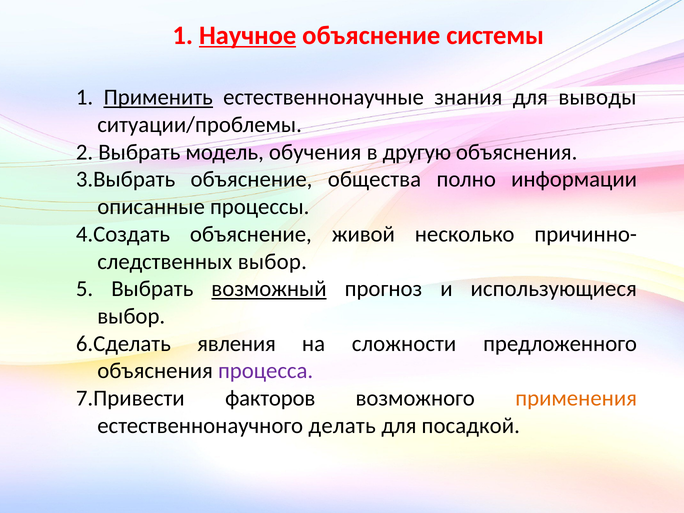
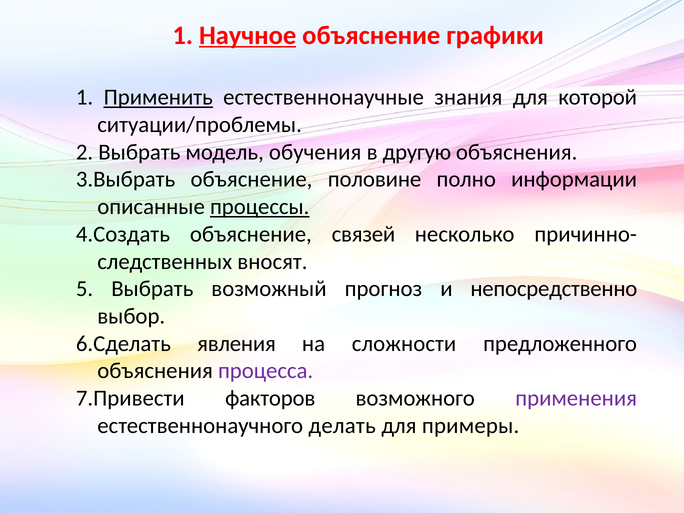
системы: системы -> графики (495, 35)
выводы: выводы -> которой (598, 97)
общества: общества -> половине (375, 179)
процессы underline: none -> present (260, 207)
живой: живой -> связей (363, 234)
выбор: выбор -> вносят (272, 262)
возможный underline: present -> none (269, 289)
использующиеся: использующиеся -> непосредственно (554, 289)
применения colour: orange -> purple (576, 398)
посадкой: посадкой -> примеры (471, 426)
